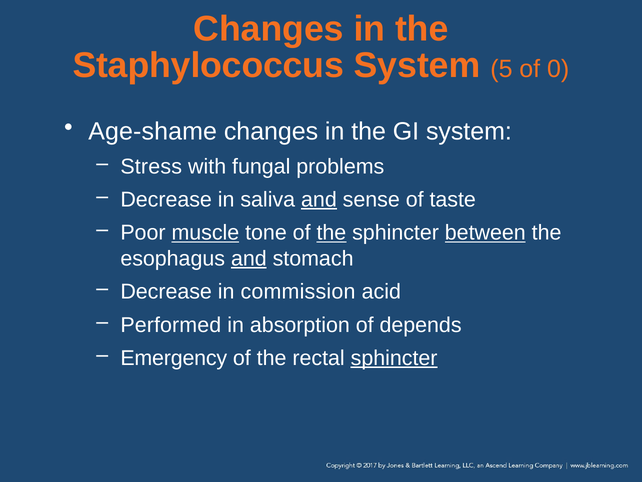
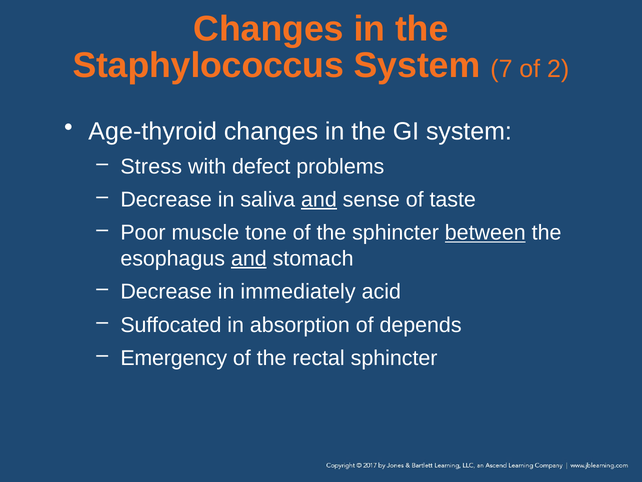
5: 5 -> 7 (501, 69)
0: 0 -> 2 (558, 69)
Age-shame: Age-shame -> Age-thyroid (153, 131)
fungal: fungal -> defect (261, 166)
muscle underline: present -> none (205, 233)
the underline: present -> none (331, 233)
commission: commission -> immediately (298, 291)
Performed: Performed -> Suffocated (171, 325)
sphincter underline: present -> none (394, 358)
